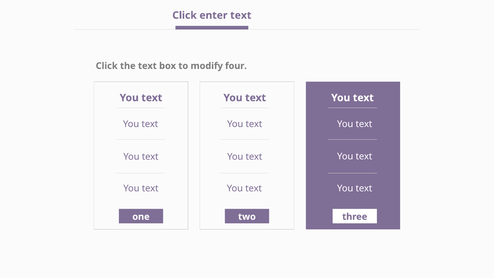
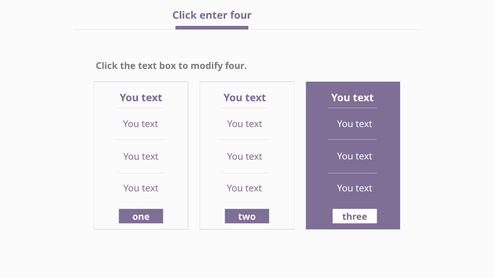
enter text: text -> four (241, 15)
